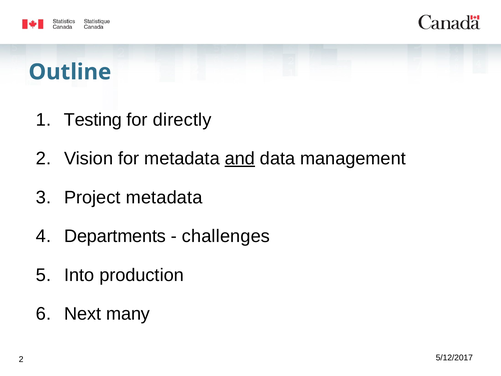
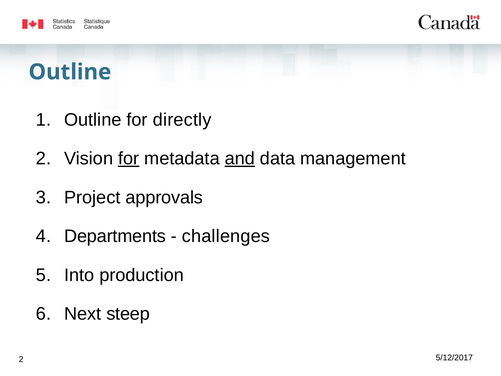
Testing: Testing -> Outline (93, 120)
for underline: none -> present (129, 158)
Project metadata: metadata -> approvals (164, 197)
many: many -> steep (128, 314)
